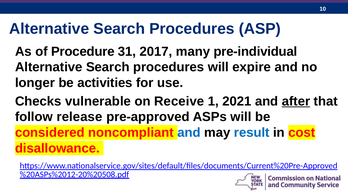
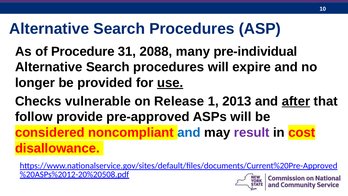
2017: 2017 -> 2088 (156, 51)
activities: activities -> provided (105, 83)
use underline: none -> present (170, 83)
Receive: Receive -> Release (179, 101)
2021: 2021 -> 2013 (237, 101)
release: release -> provide (80, 117)
result colour: blue -> purple (252, 132)
